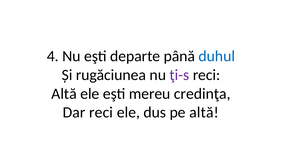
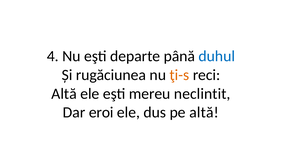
ţi-s colour: purple -> orange (179, 75)
credinţa: credinţa -> neclintit (202, 94)
Dar reci: reci -> eroi (101, 113)
